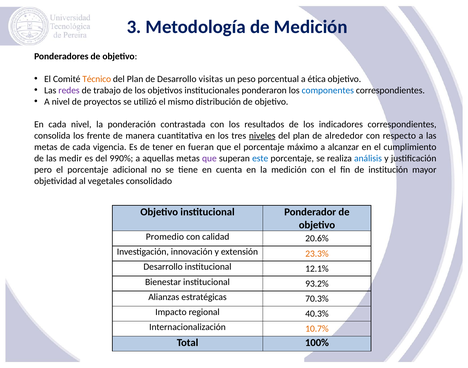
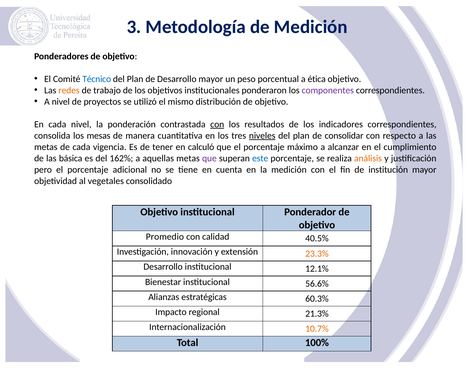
Técnico colour: orange -> blue (97, 79)
Desarrollo visitas: visitas -> mayor (211, 79)
redes colour: purple -> orange (69, 90)
componentes colour: blue -> purple (328, 90)
con underline: none -> present (217, 124)
frente: frente -> mesas (99, 136)
alrededor: alrededor -> consolidar (344, 136)
fueran: fueran -> calculó (201, 147)
medir: medir -> básica (71, 158)
990%: 990% -> 162% (121, 158)
análisis colour: blue -> orange (368, 158)
20.6%: 20.6% -> 40.5% (317, 238)
93.2%: 93.2% -> 56.6% (317, 283)
70.3%: 70.3% -> 60.3% (317, 298)
40.3%: 40.3% -> 21.3% (317, 314)
